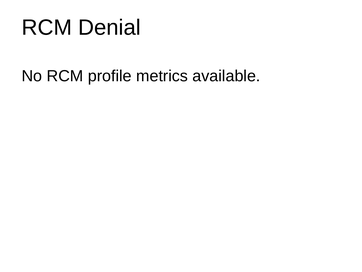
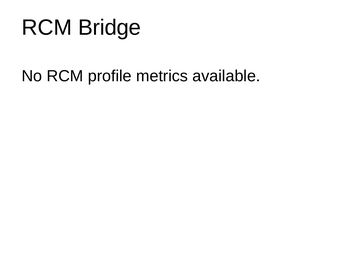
Denial: Denial -> Bridge (110, 27)
